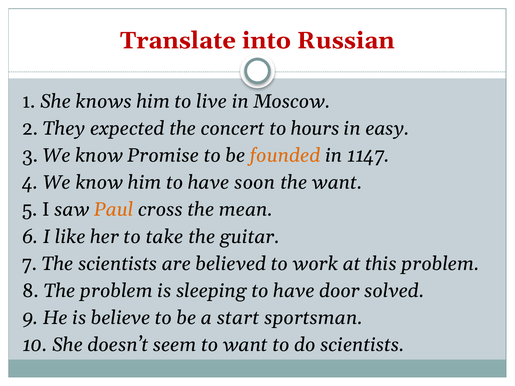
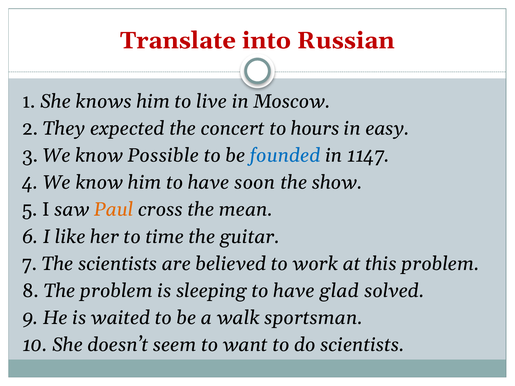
Promise: Promise -> Possible (163, 156)
founded colour: orange -> blue (285, 156)
the want: want -> show (337, 183)
take: take -> time (165, 237)
door: door -> glad (339, 291)
believe: believe -> waited (121, 318)
start: start -> walk (238, 318)
